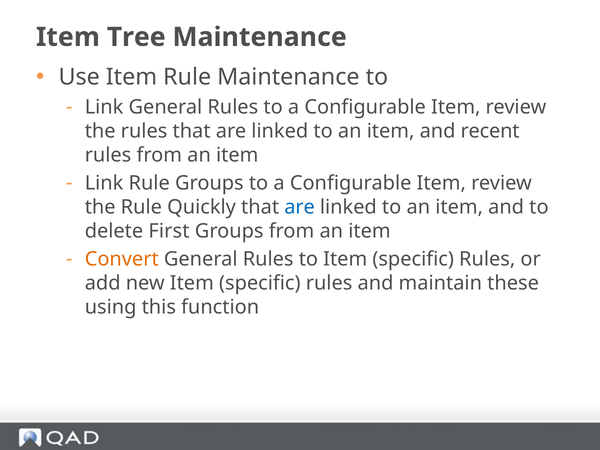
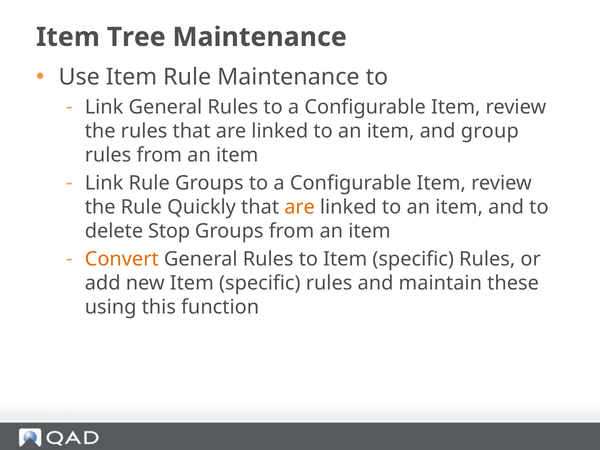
recent: recent -> group (490, 131)
are colour: blue -> orange (300, 207)
First: First -> Stop (169, 231)
